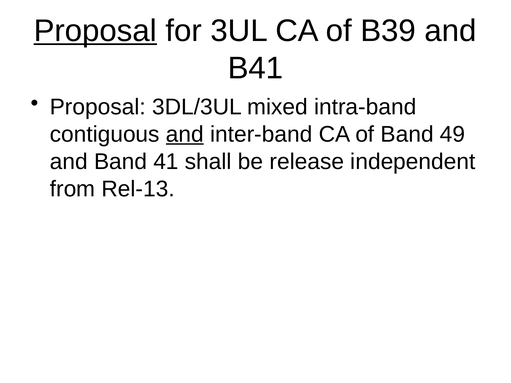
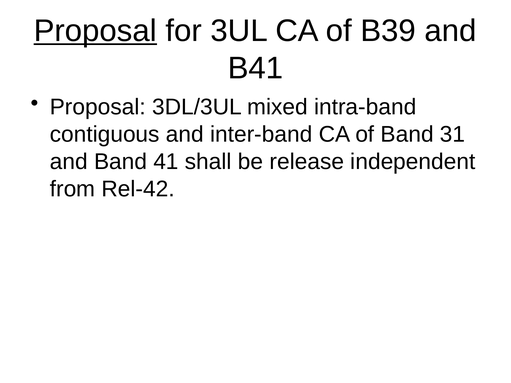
and underline: present -> none (185, 134)
49: 49 -> 31 (453, 134)
Rel-13: Rel-13 -> Rel-42 (138, 189)
